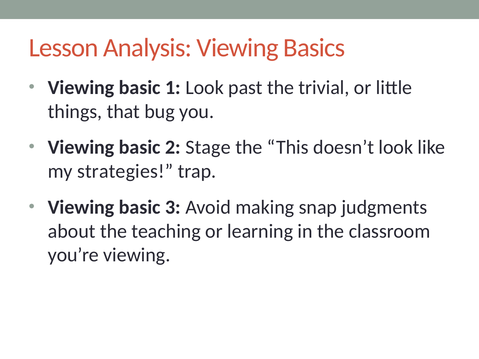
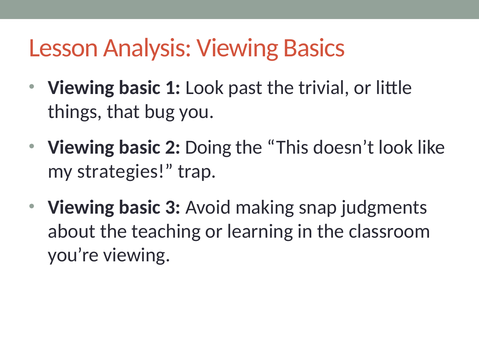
Stage: Stage -> Doing (208, 147)
